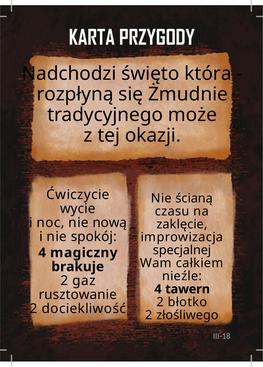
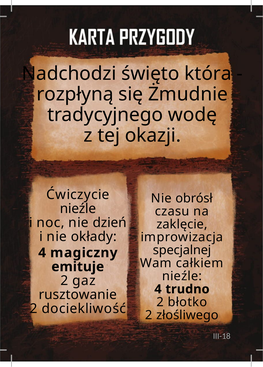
może: może -> wodę (192, 115)
ścianą: ścianą -> obrósł (194, 198)
wycie: wycie -> nieźle (78, 208)
nową: nową -> dzień (110, 222)
spokój: spokój -> okłady (94, 236)
brakuje: brakuje -> emituje (78, 266)
tawern: tawern -> trudno (188, 288)
